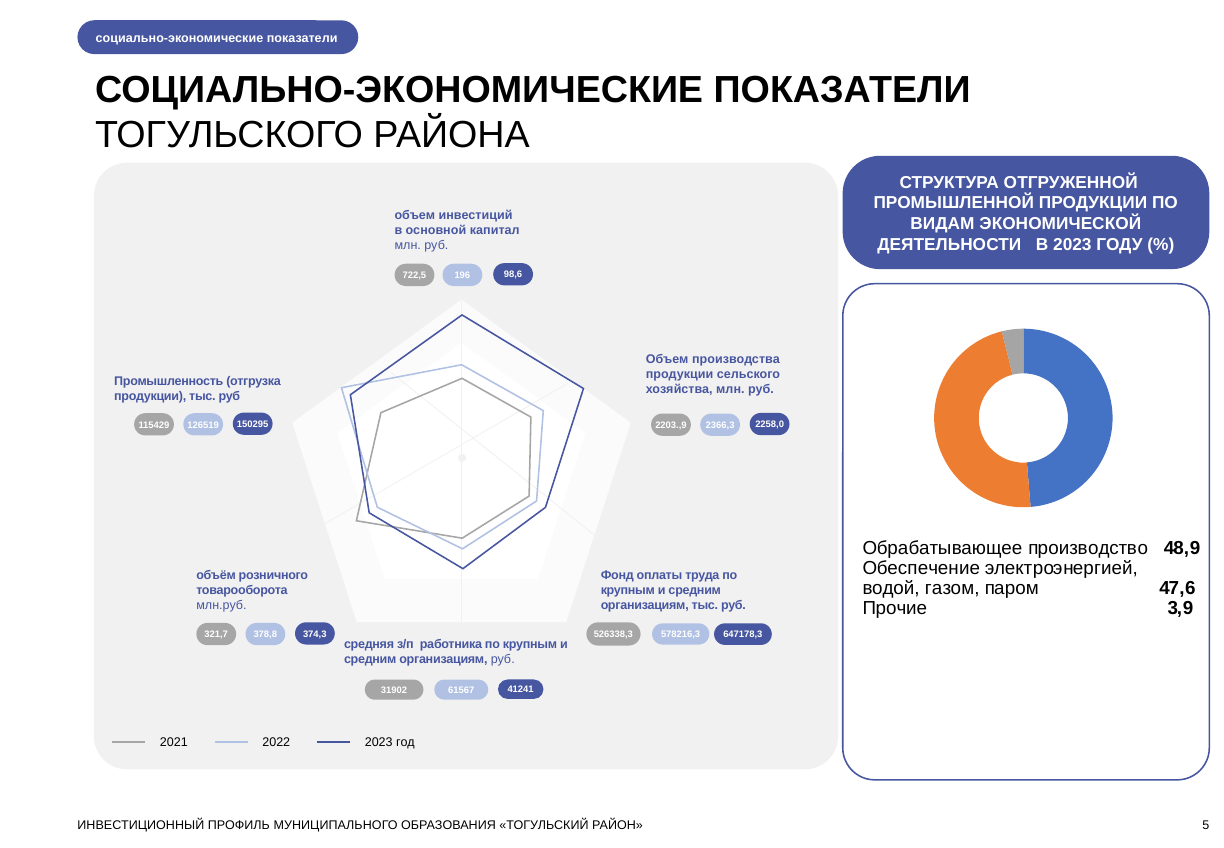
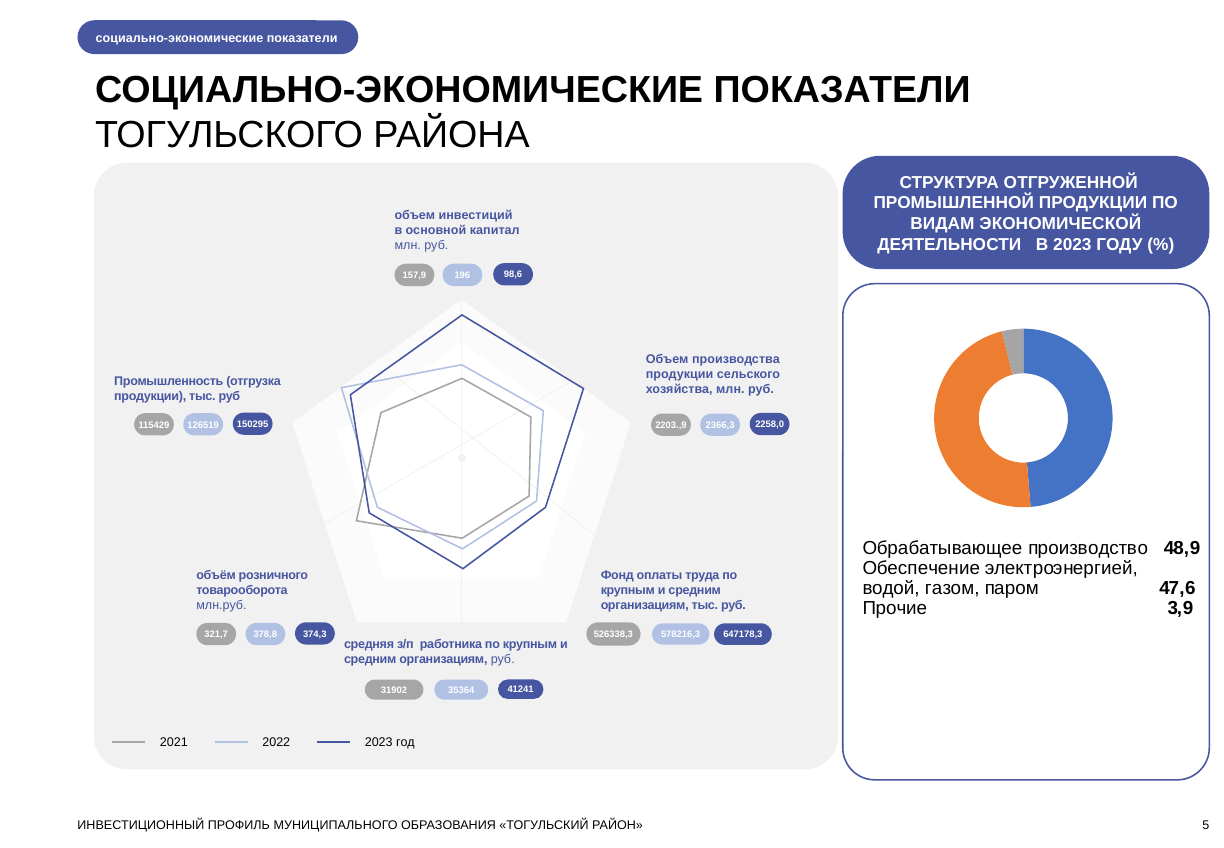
722,5: 722,5 -> 157,9 (414, 275)
61567: 61567 -> 35364 (461, 690)
